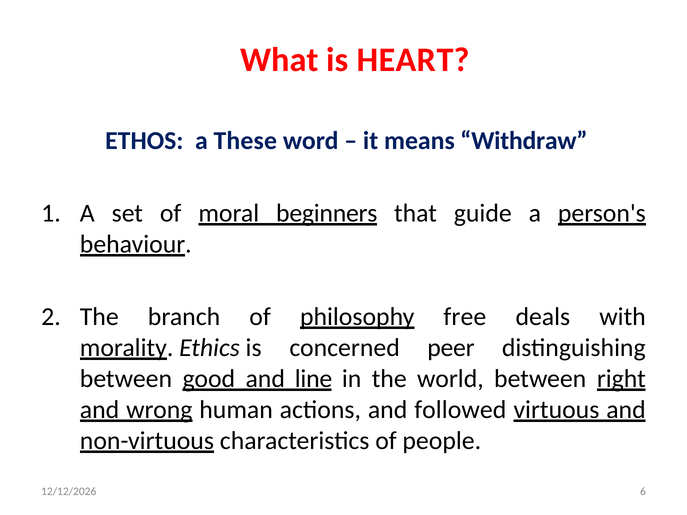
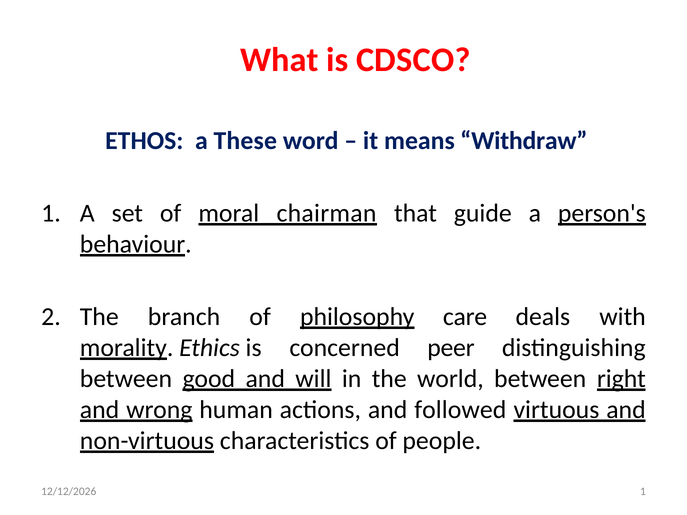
HEART: HEART -> CDSCO (413, 60)
beginners: beginners -> chairman (327, 214)
free: free -> care (465, 317)
line: line -> will (313, 379)
6: 6 -> 1 (643, 492)
